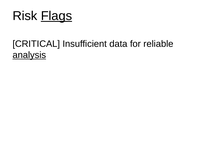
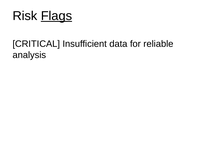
analysis underline: present -> none (29, 55)
